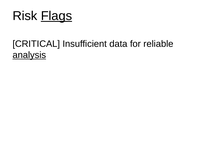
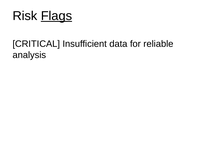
analysis underline: present -> none (29, 55)
